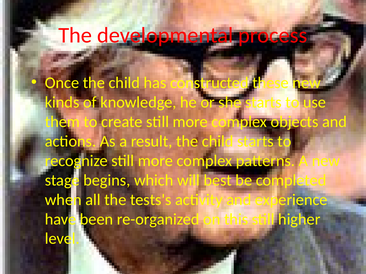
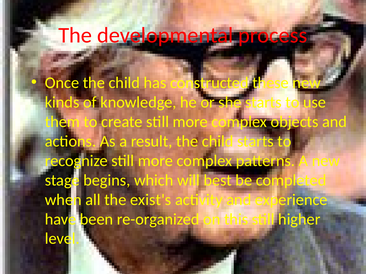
tests's: tests's -> exist's (151, 200)
